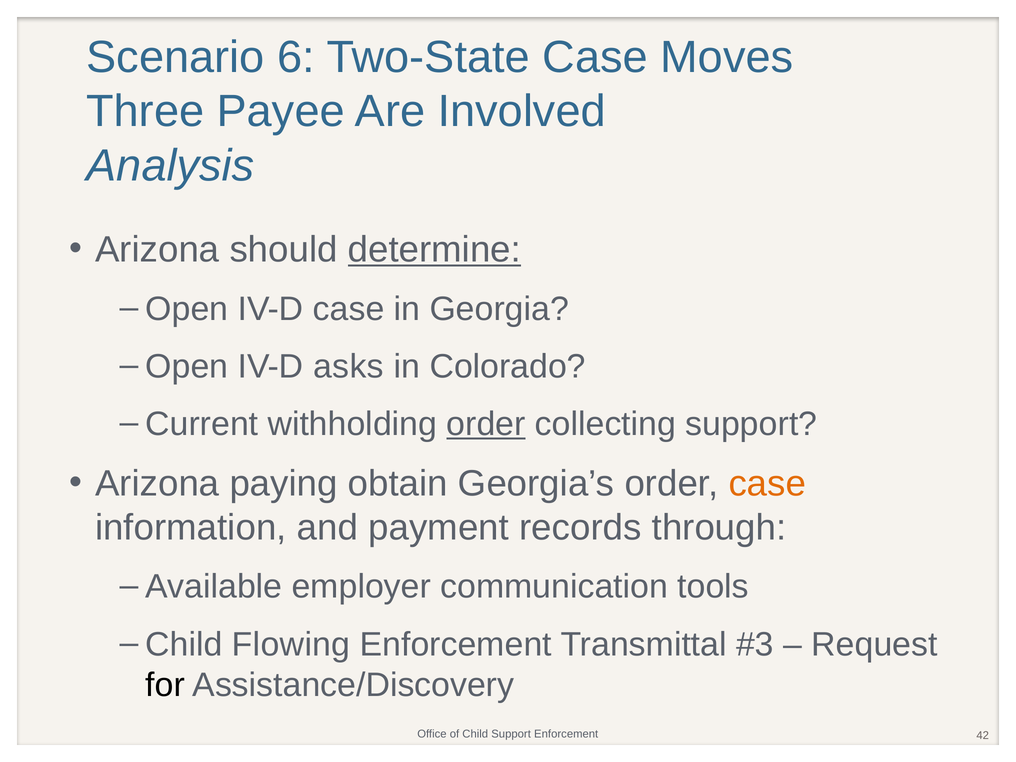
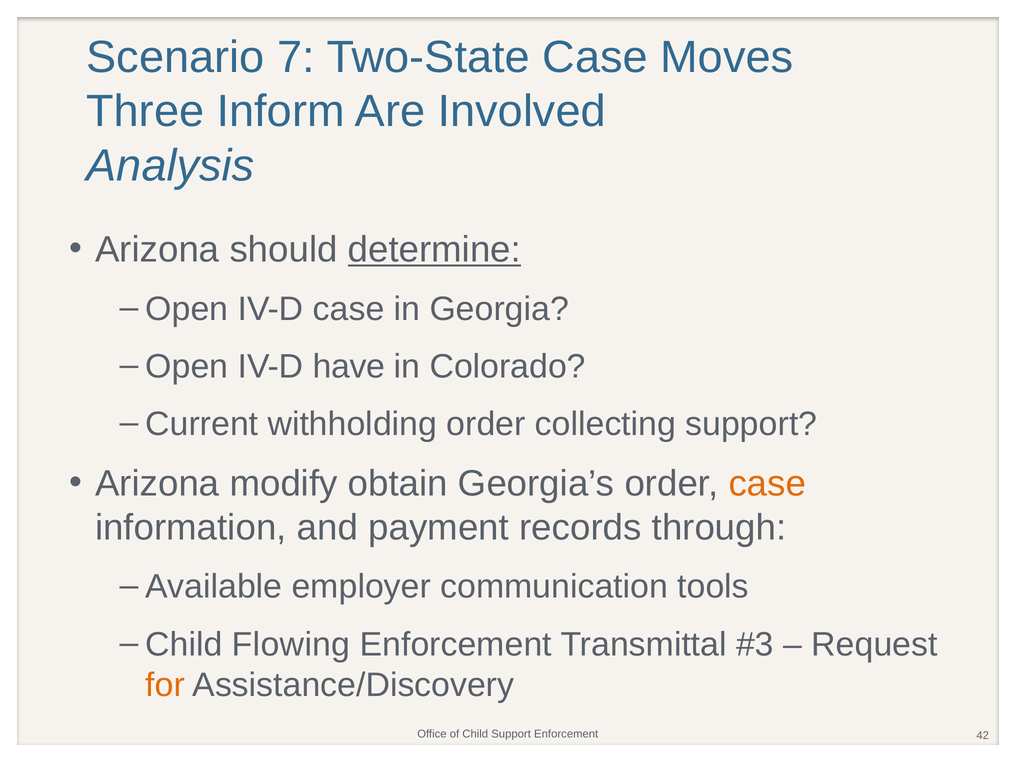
6: 6 -> 7 (296, 57)
Payee: Payee -> Inform (281, 111)
asks: asks -> have (349, 366)
order underline: present -> none (486, 424)
paying: paying -> modify (284, 484)
for colour: black -> orange (165, 685)
